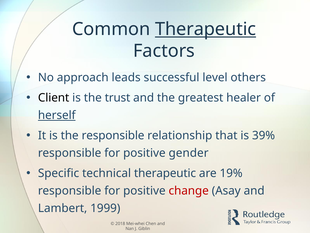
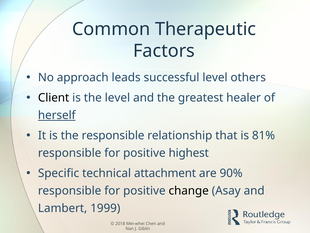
Therapeutic underline: present -> none (206, 29)
the trust: trust -> level (117, 98)
39%: 39% -> 81% (264, 135)
gender: gender -> highest (189, 153)
technical therapeutic: therapeutic -> attachment (165, 173)
19%: 19% -> 90% (231, 173)
change colour: red -> black (189, 190)
